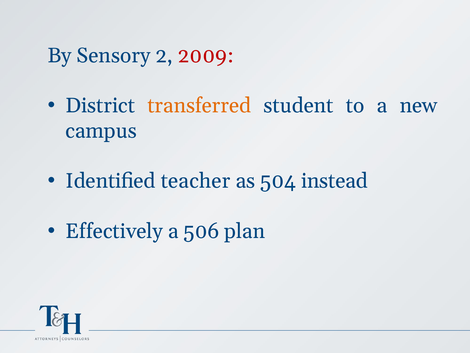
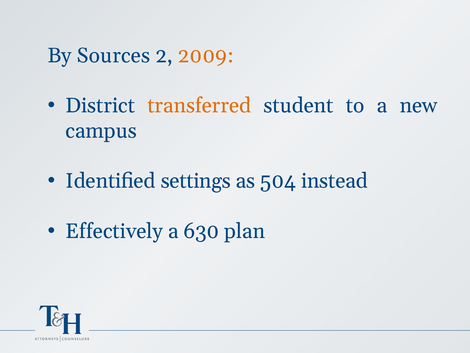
Sensory: Sensory -> Sources (114, 55)
2009 colour: red -> orange (206, 55)
teacher: teacher -> settings (196, 181)
506: 506 -> 630 (202, 231)
